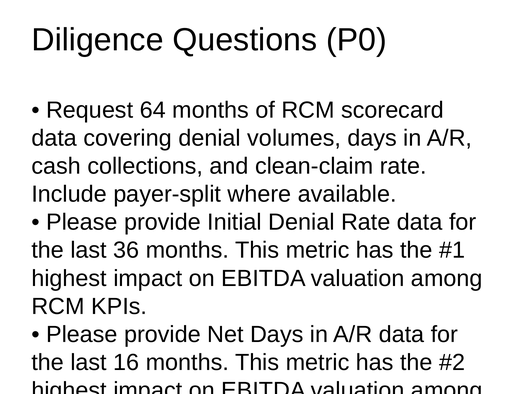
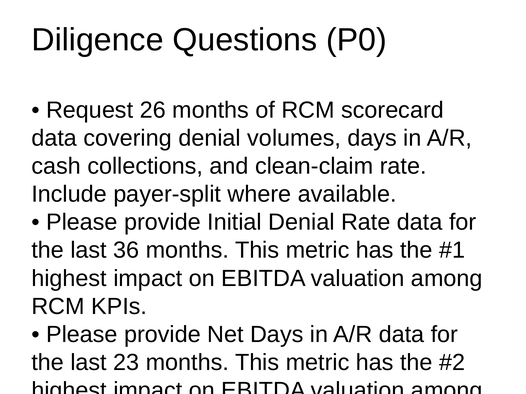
64: 64 -> 26 (153, 110)
16: 16 -> 23 (126, 363)
